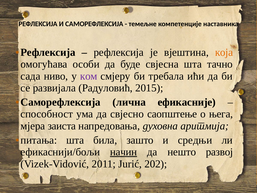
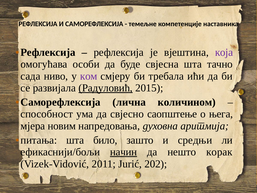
која colour: orange -> purple (224, 52)
Радуловић underline: none -> present (106, 88)
ефикасније: ефикасније -> количином (187, 102)
заиста: заиста -> новим (62, 126)
била: била -> било (105, 140)
развој: развој -> корак (219, 152)
